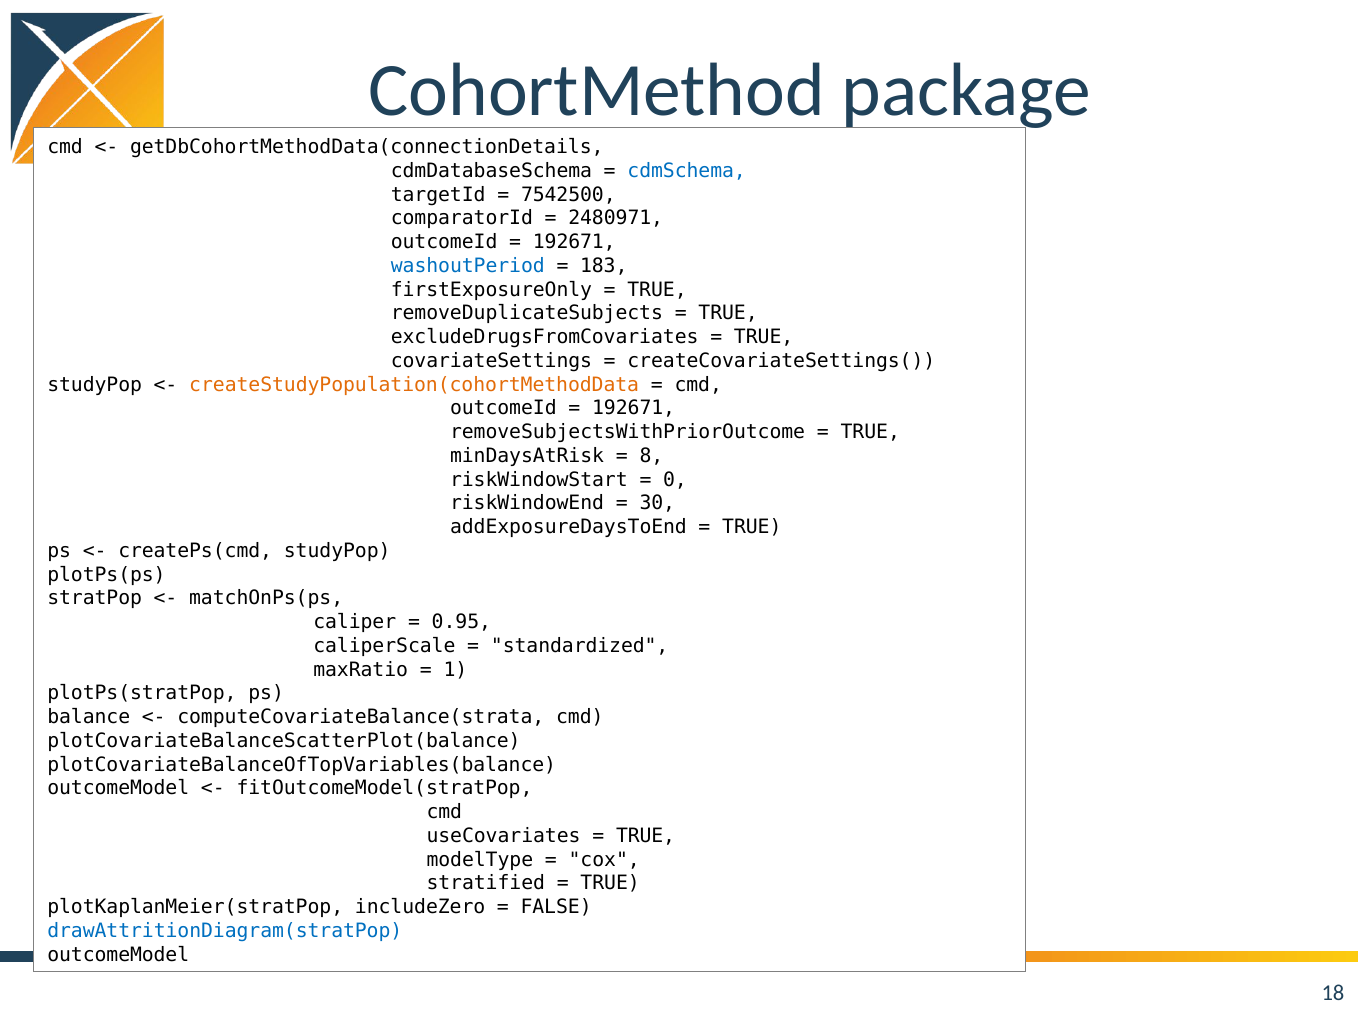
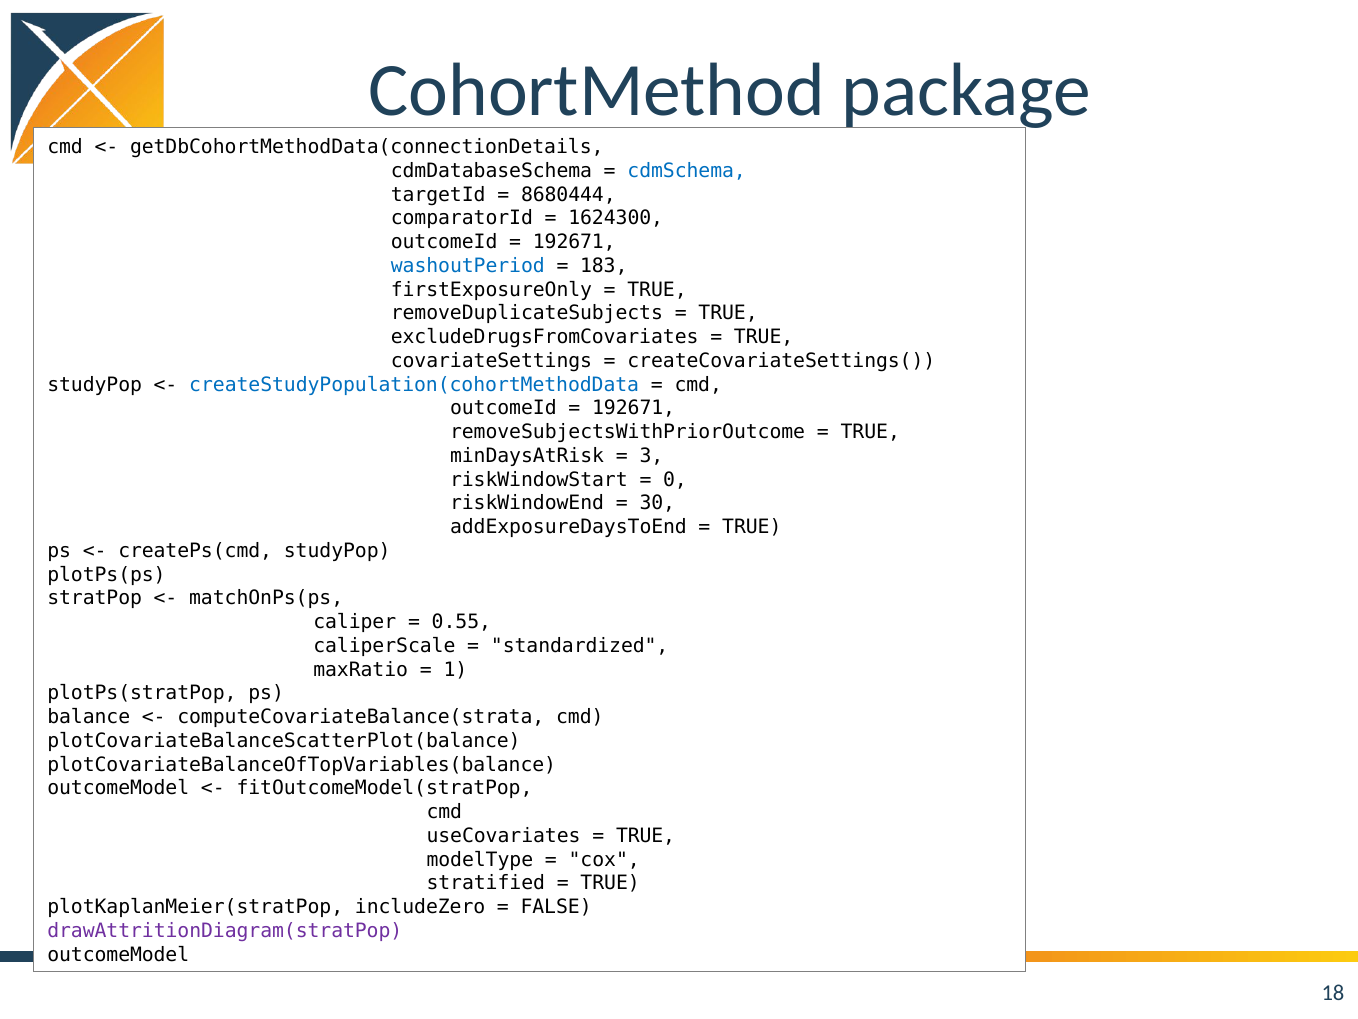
7542500: 7542500 -> 8680444 (568, 194)
2480971: 2480971 -> 1624300 (616, 218)
createStudyPopulation(cohortMethodData colour: orange -> blue (414, 384)
8: 8 -> 3 (651, 456)
0.95: 0.95 -> 0.55 (461, 622)
drawAttritionDiagram(stratPop colour: blue -> purple (225, 930)
